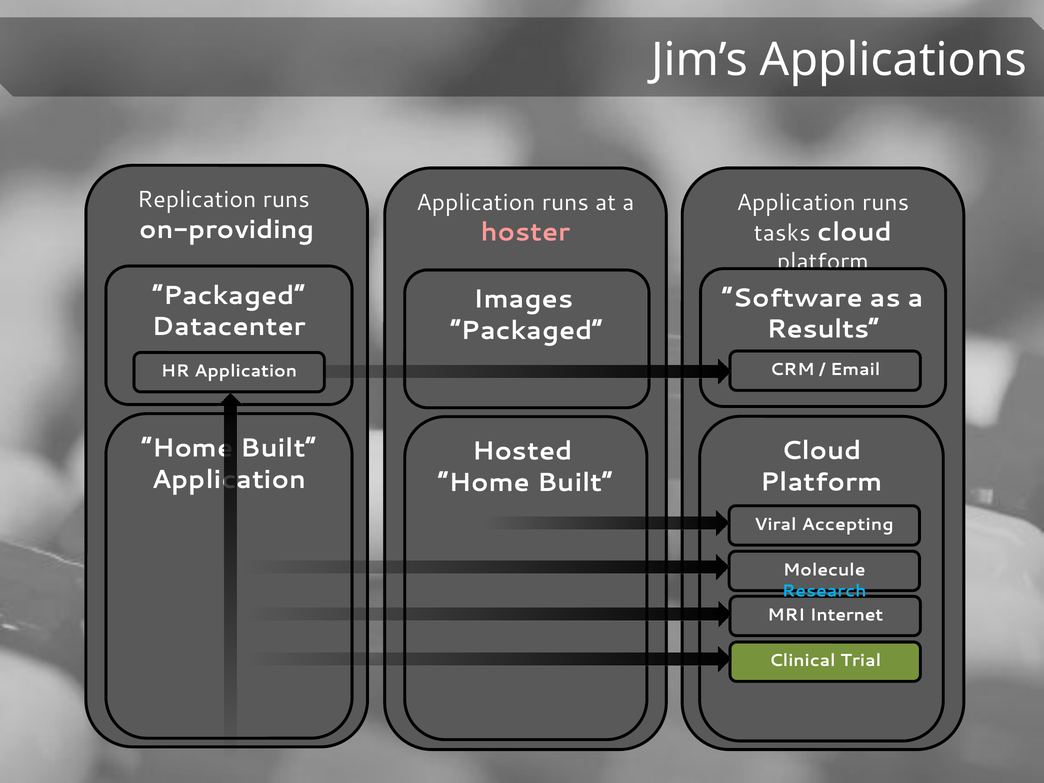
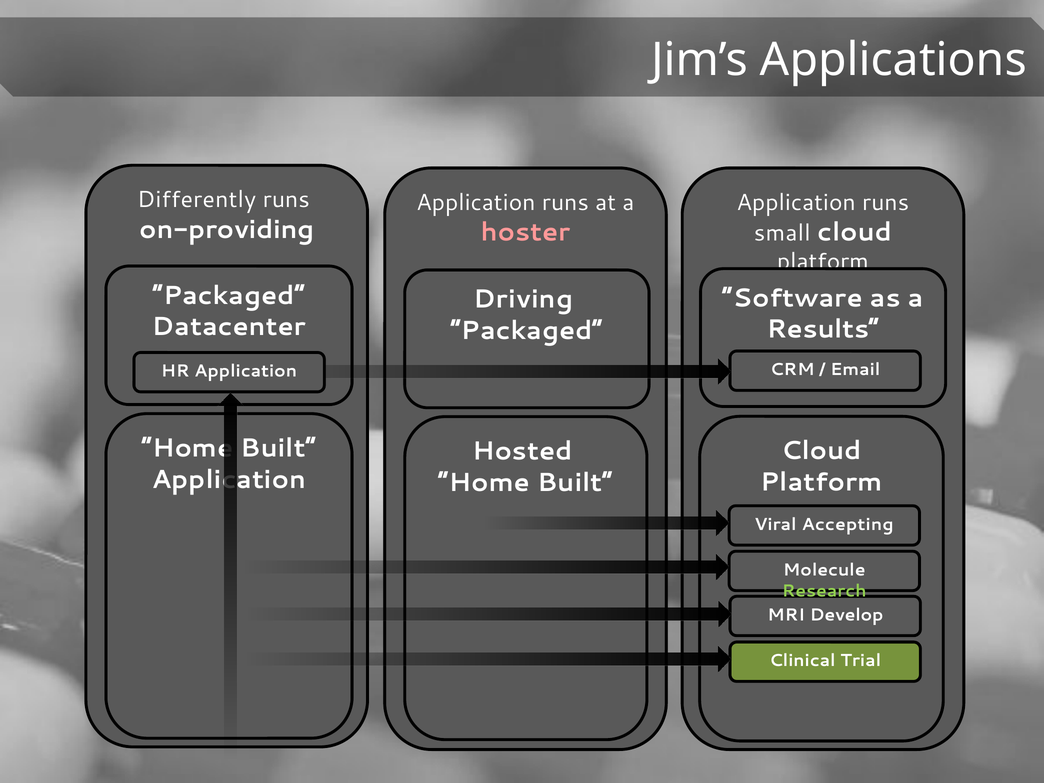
Replication: Replication -> Differently (197, 200)
tasks: tasks -> small (782, 233)
Images: Images -> Driving (523, 299)
Research colour: light blue -> light green (824, 591)
Internet: Internet -> Develop (847, 615)
